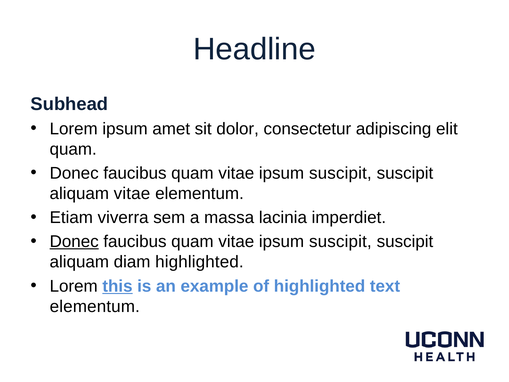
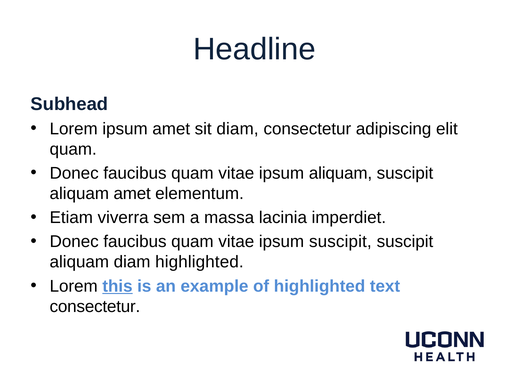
sit dolor: dolor -> diam (238, 129)
suscipit: suscipit -> aliquam (341, 173)
aliquam vitae: vitae -> amet (132, 193)
Donec underline: present -> none (74, 242)
elementum: elementum -> consectetur (95, 306)
